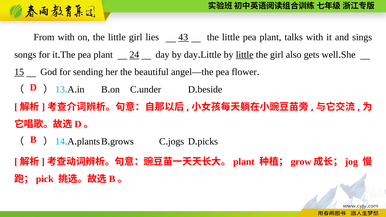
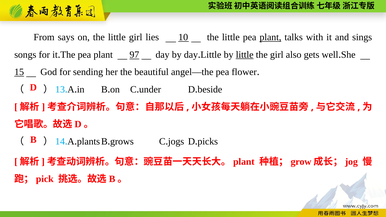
From with: with -> says (66, 37)
43: 43 -> 10 (183, 37)
plant underline: none -> present (270, 37)
24: 24 -> 97 (134, 55)
